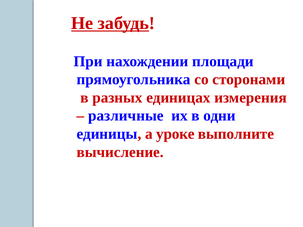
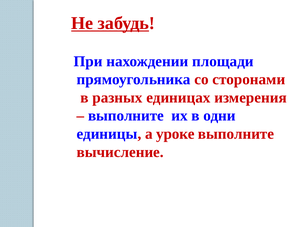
различные: различные -> выполните (126, 116)
